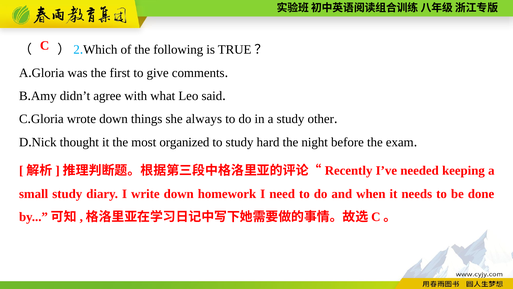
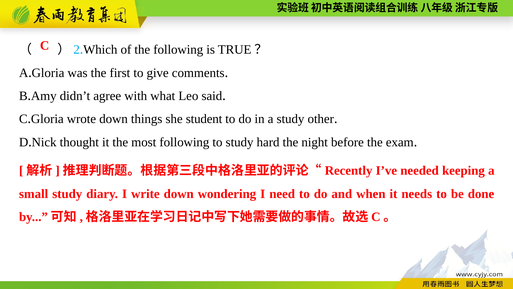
always: always -> student (204, 119)
most organized: organized -> following (184, 142)
homework: homework -> wondering (227, 193)
